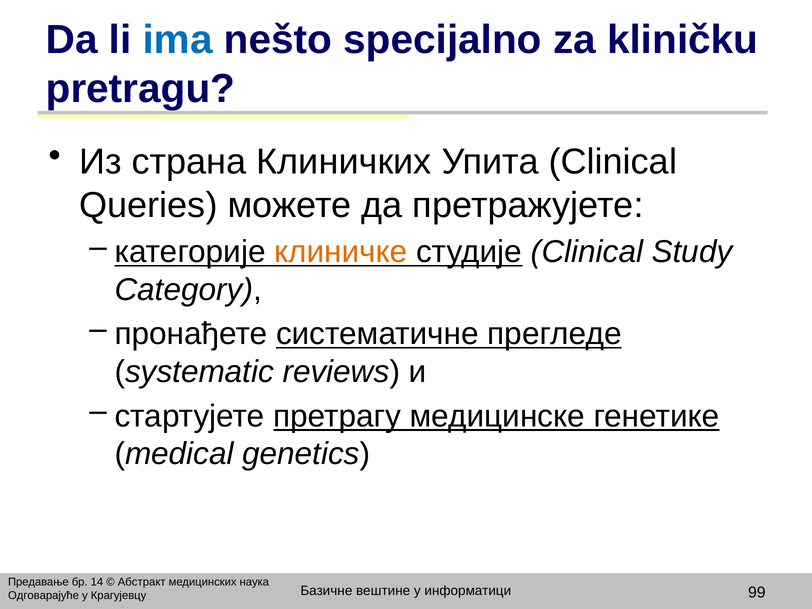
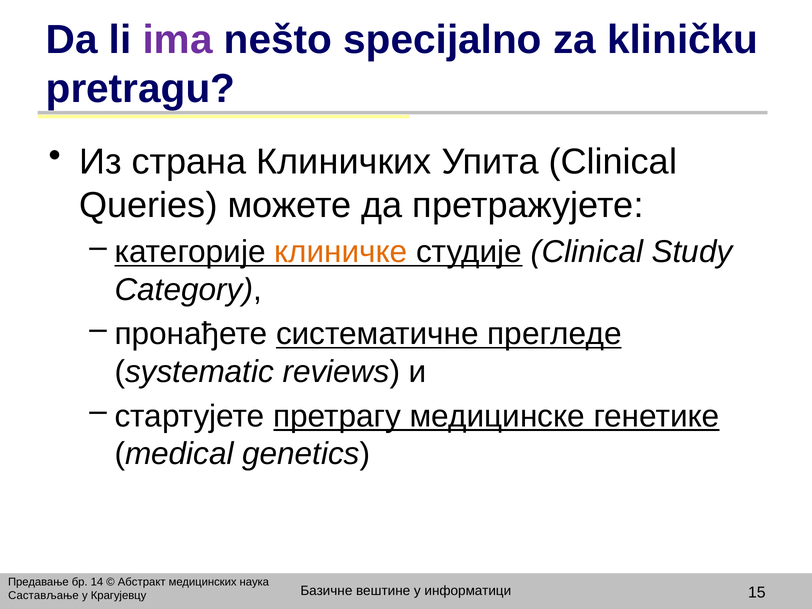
ima colour: blue -> purple (178, 40)
99: 99 -> 15 (757, 592)
Одговарајуће: Одговарајуће -> Састављање (43, 596)
